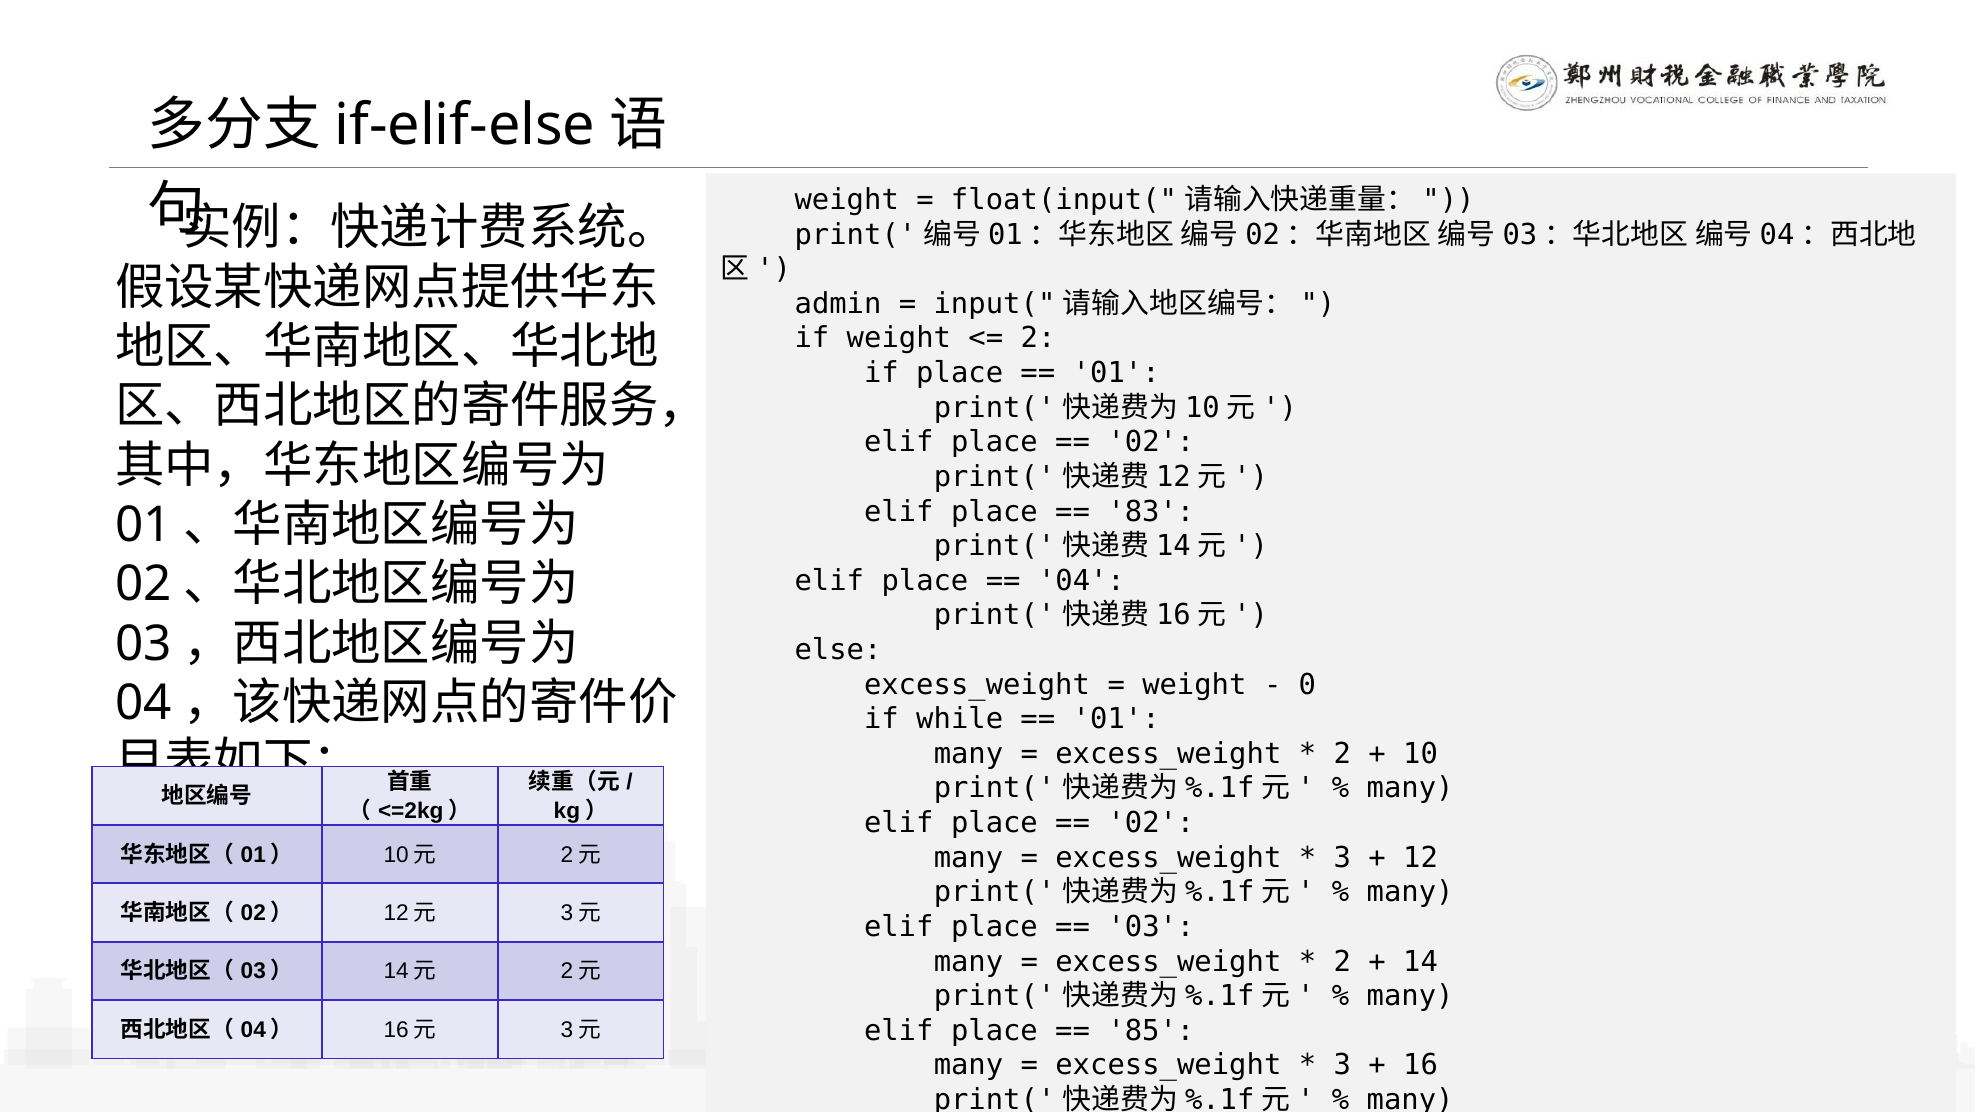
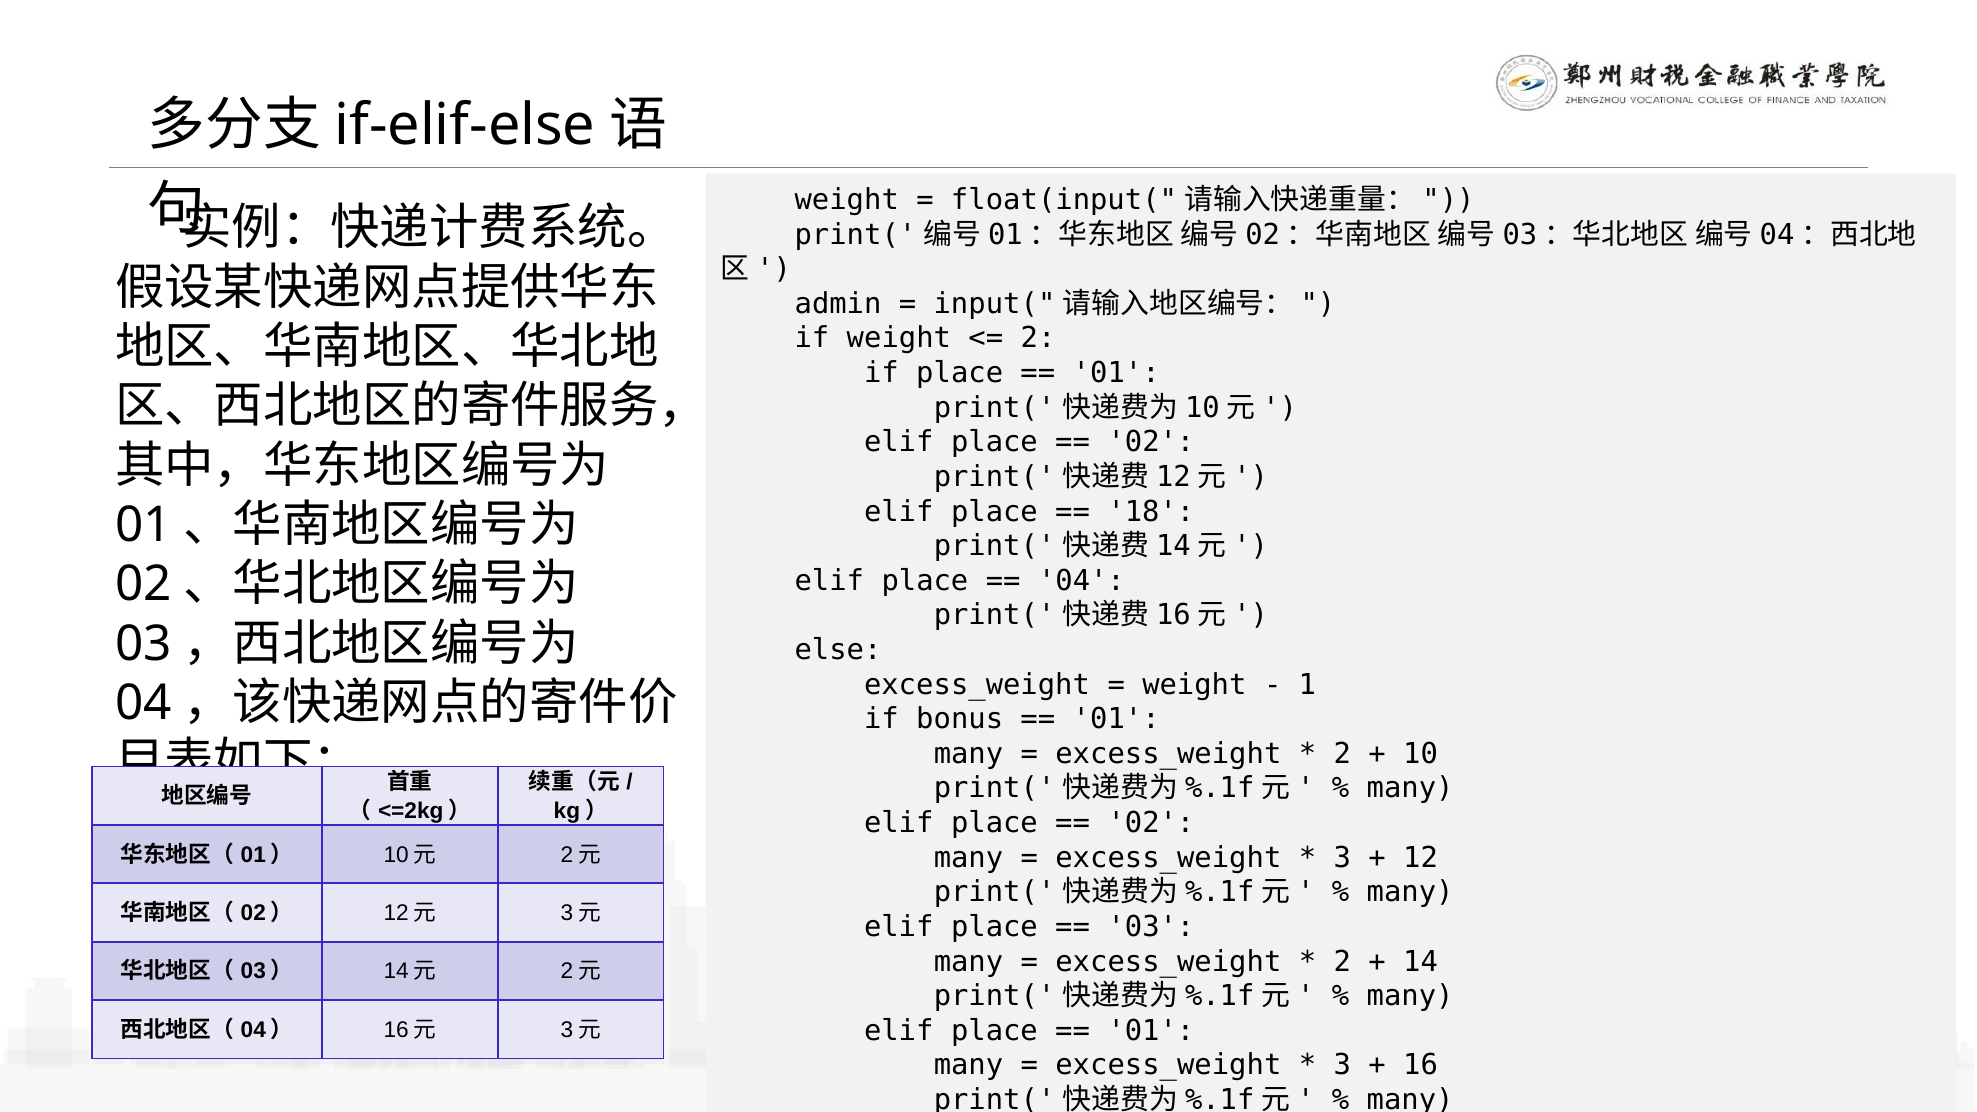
83: 83 -> 18 (1151, 512)
0: 0 -> 1 (1307, 685)
while: while -> bonus (960, 719)
85: 85 -> 01 (1151, 1031)
